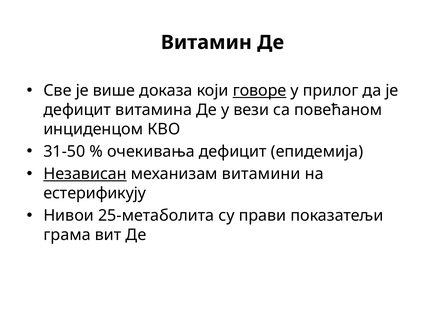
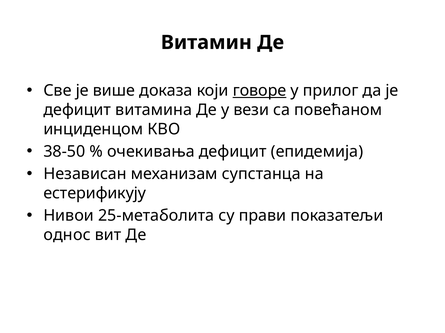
31-50: 31-50 -> 38-50 (64, 152)
Независан underline: present -> none (85, 174)
витамини: витамини -> супстанца (261, 174)
грама: грама -> однос (67, 235)
